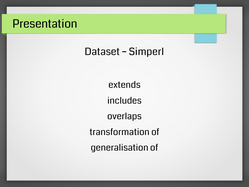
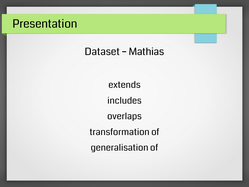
Simperl: Simperl -> Mathias (147, 52)
